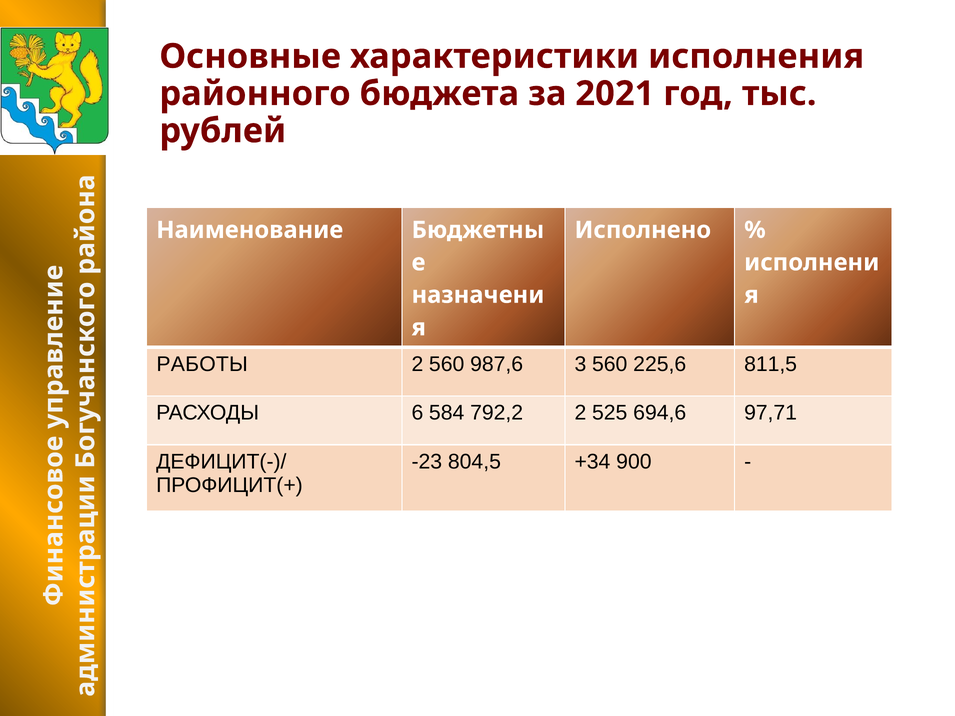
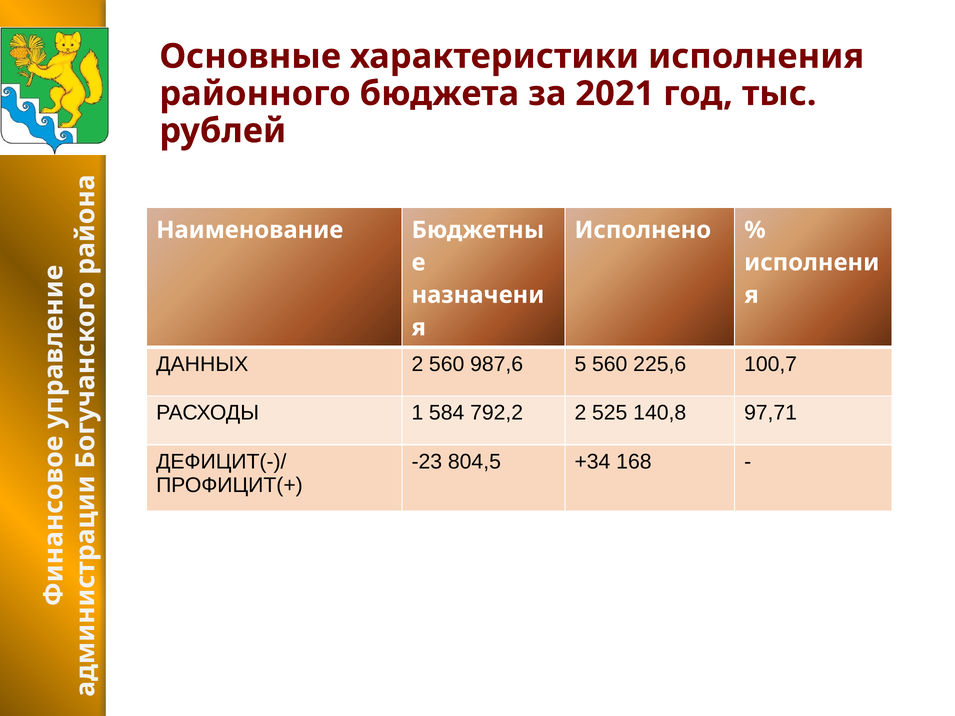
РАБОТЫ: РАБОТЫ -> ДАННЫХ (202, 364)
3: 3 -> 5 (580, 364)
811,5: 811,5 -> 100,7 (771, 364)
6: 6 -> 1 (417, 413)
694,6: 694,6 -> 140,8 (660, 413)
900: 900 -> 168 (634, 462)
